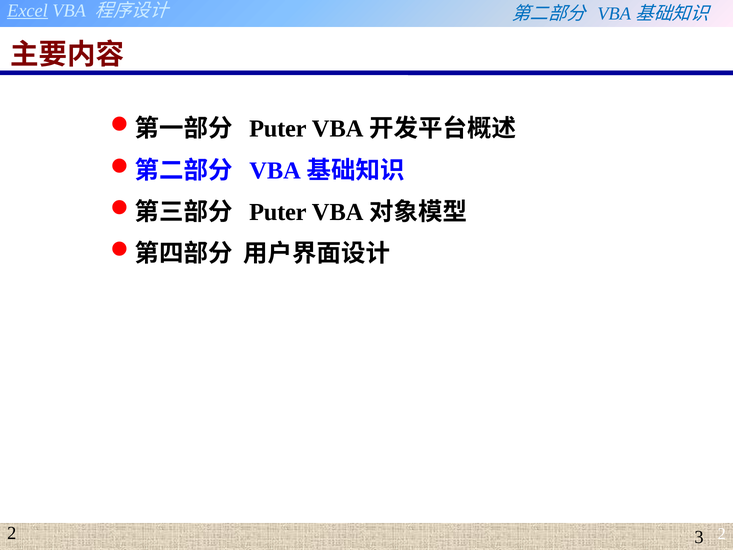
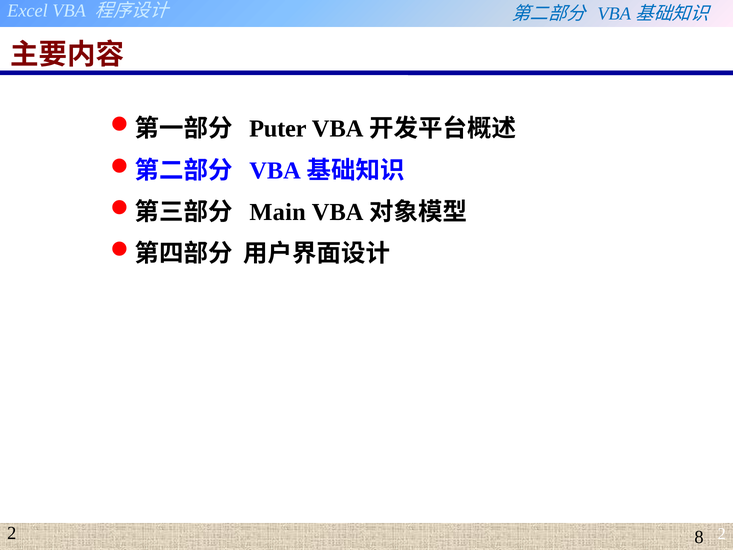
Excel underline: present -> none (28, 11)
Puter: Puter -> Main (278, 212)
3: 3 -> 8 (699, 537)
